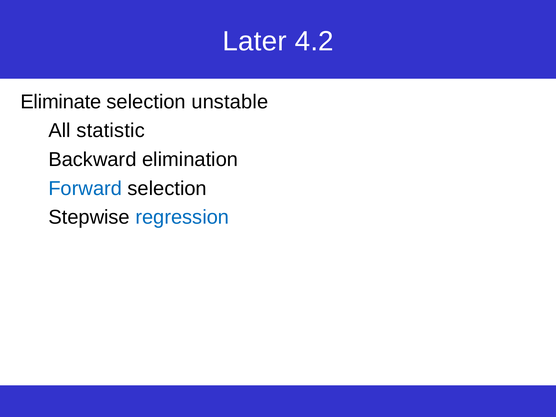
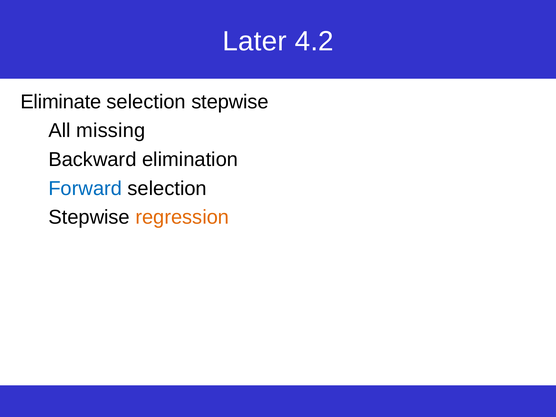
unstable: unstable -> stepwise (230, 102)
statistic: statistic -> missing (111, 131)
regression colour: blue -> orange (182, 217)
